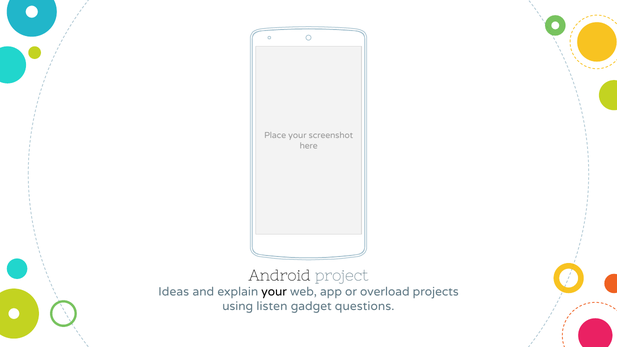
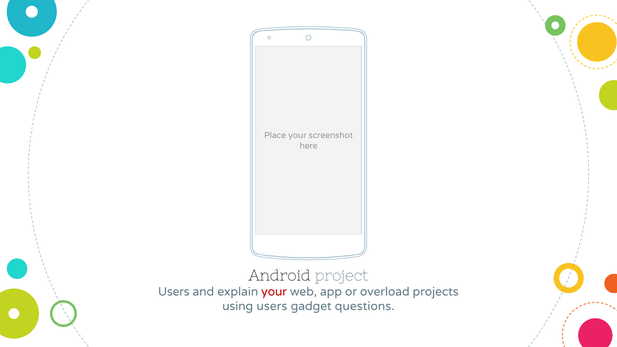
Ideas: Ideas -> Users (174, 292)
your colour: black -> red (274, 292)
using listen: listen -> users (272, 306)
